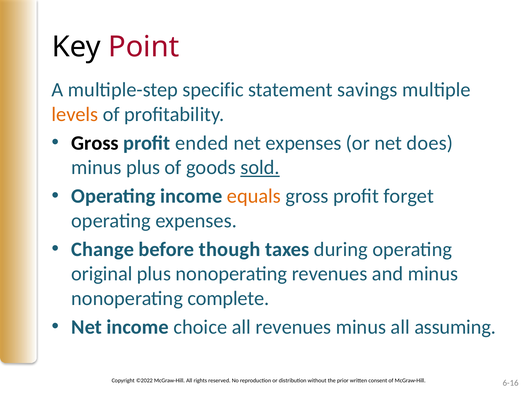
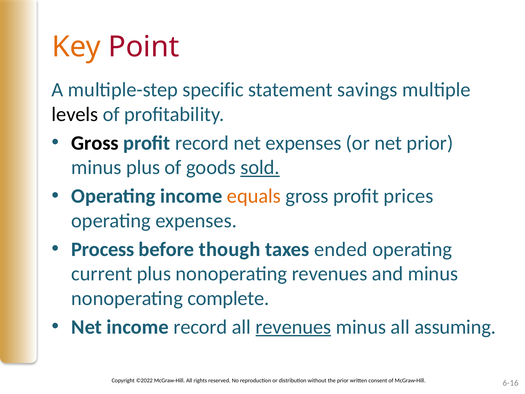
Key colour: black -> orange (76, 47)
levels colour: orange -> black (75, 114)
profit ended: ended -> record (202, 143)
net does: does -> prior (430, 143)
forget: forget -> prices (409, 196)
Change: Change -> Process (103, 249)
during: during -> ended (341, 249)
original: original -> current (102, 274)
income choice: choice -> record (200, 327)
revenues underline: none -> present (293, 327)
